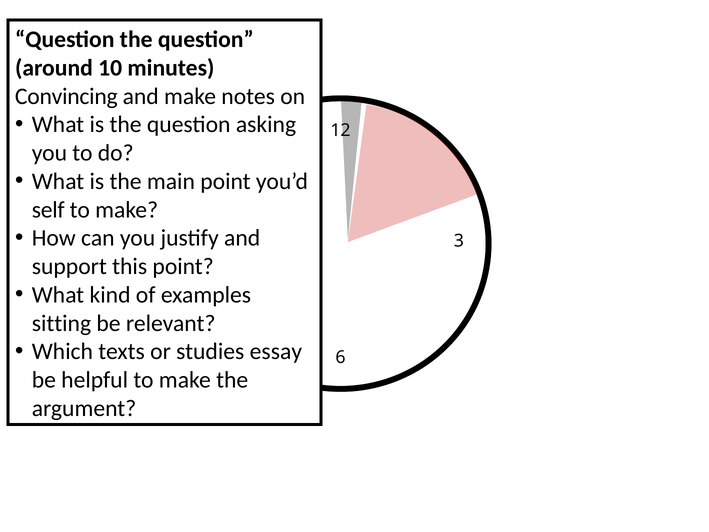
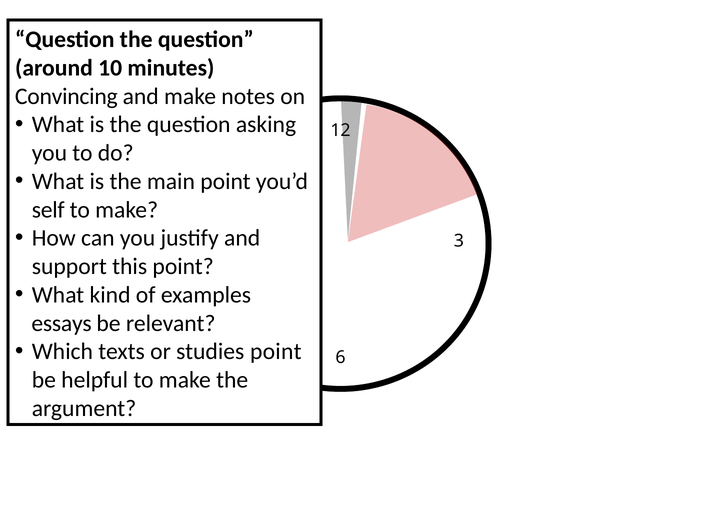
sitting: sitting -> essays (62, 323)
studies essay: essay -> point (276, 351)
